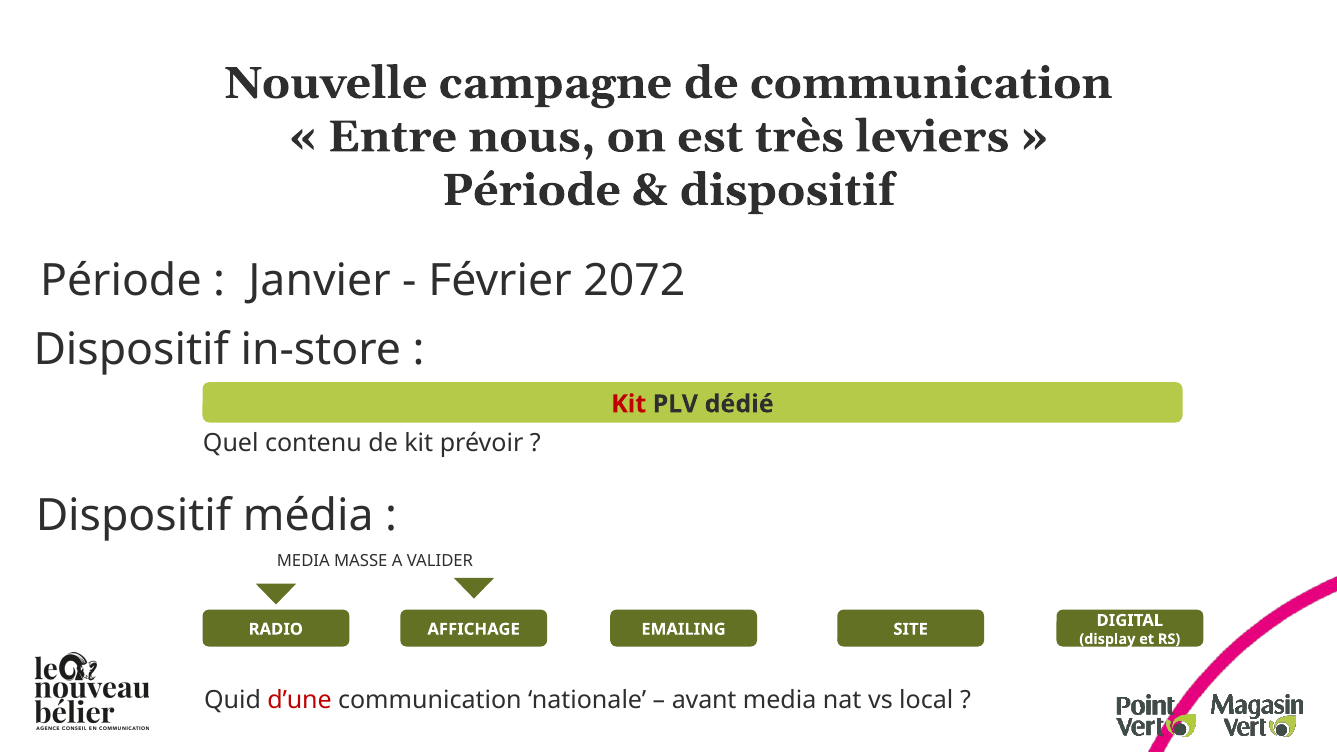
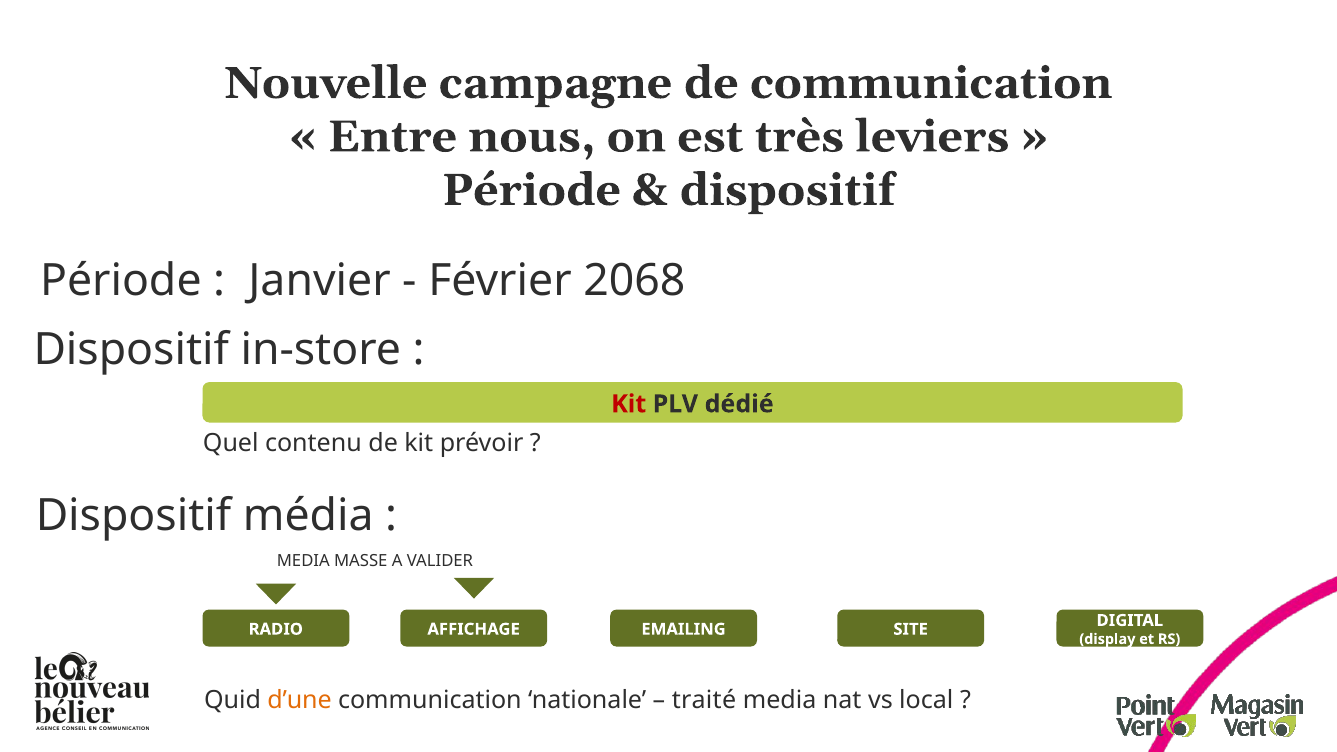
2072: 2072 -> 2068 (634, 281)
d’une colour: red -> orange (300, 700)
avant: avant -> traité (704, 700)
